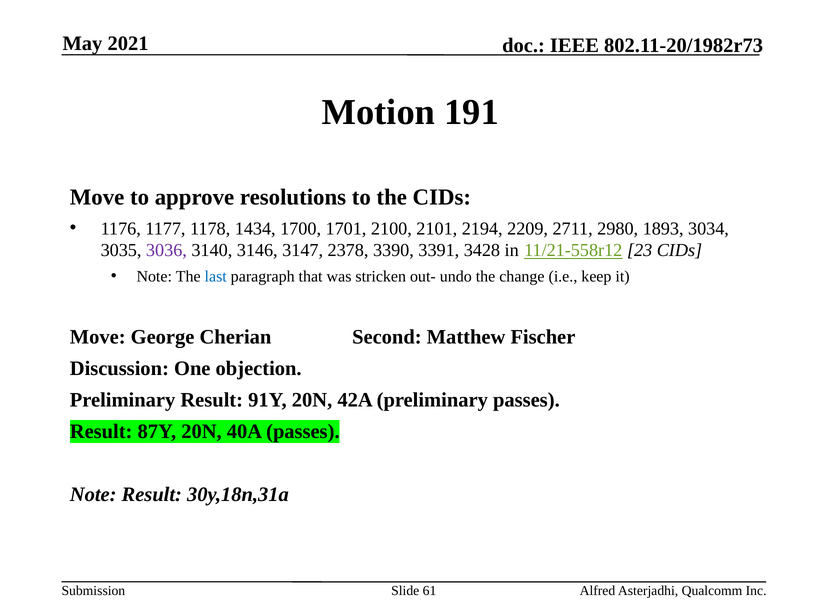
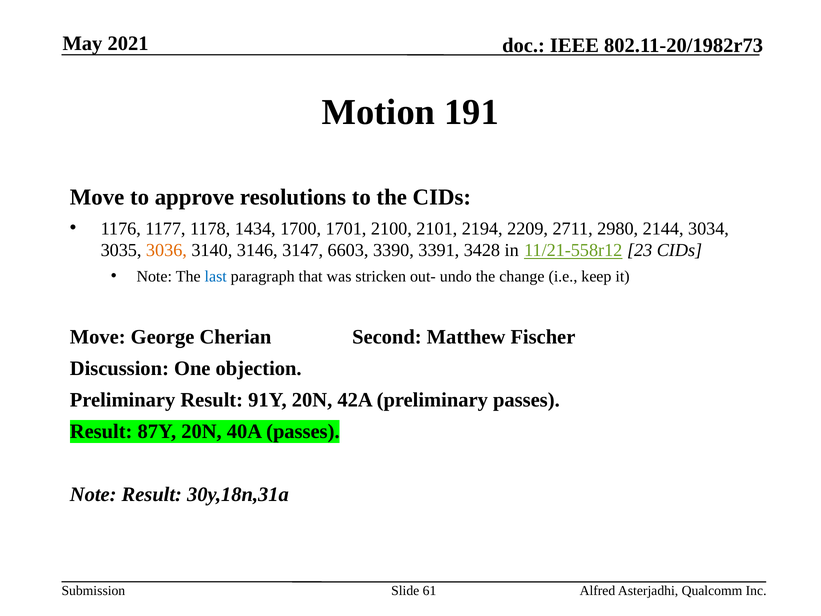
1893: 1893 -> 2144 (663, 228)
3036 colour: purple -> orange (166, 250)
2378: 2378 -> 6603 (348, 250)
